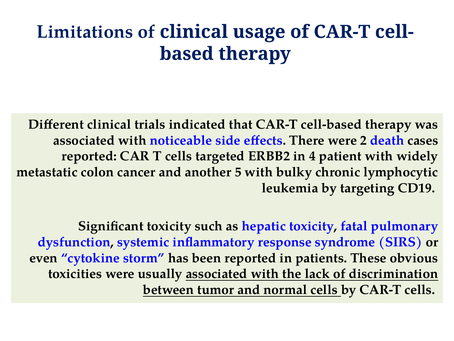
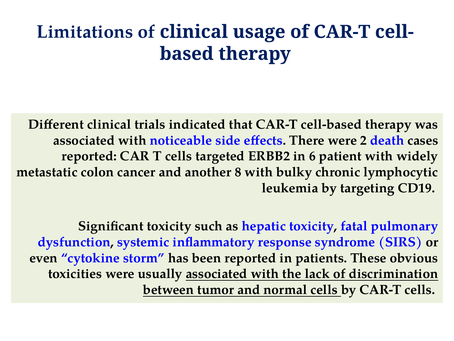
4: 4 -> 6 (312, 156)
5: 5 -> 8 (238, 172)
